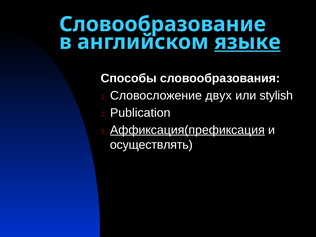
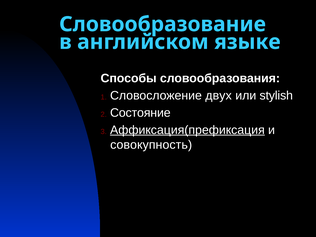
языке underline: present -> none (247, 42)
Publication: Publication -> Состояние (140, 113)
осуществлять: осуществлять -> совокупность (151, 145)
